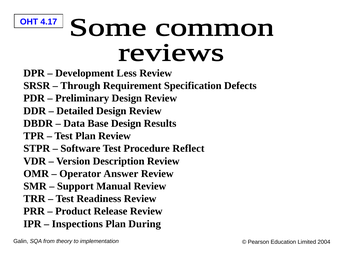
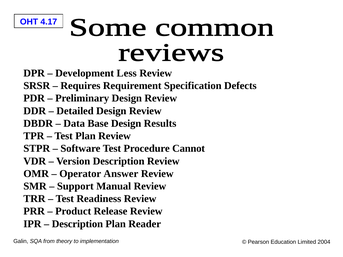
Through: Through -> Requires (80, 86)
Reflect: Reflect -> Cannot (189, 149)
Inspections: Inspections -> Description (77, 224)
During: During -> Reader (145, 224)
